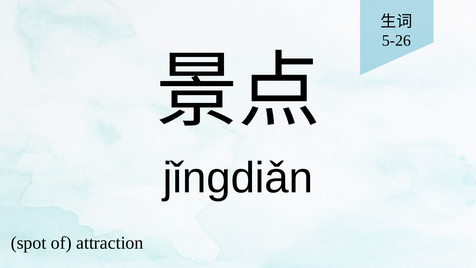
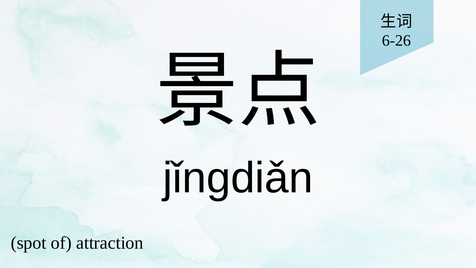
5-26: 5-26 -> 6-26 (396, 41)
